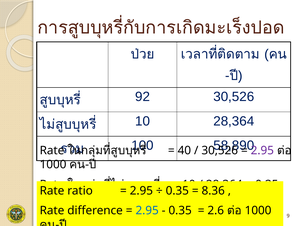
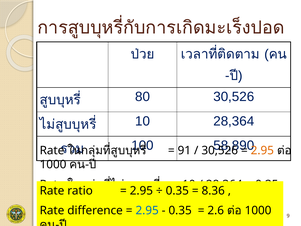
92: 92 -> 80 (143, 97)
40: 40 -> 91 (184, 150)
2.95 colour: purple -> orange (262, 150)
